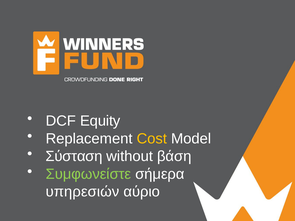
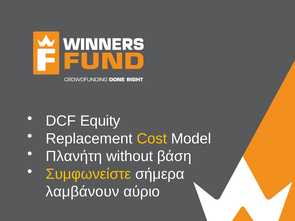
Σύσταση: Σύσταση -> Πλανήτη (74, 156)
Συμφωνείστε colour: light green -> yellow (88, 174)
υπηρεσιών: υπηρεσιών -> λαμβάνουν (83, 192)
